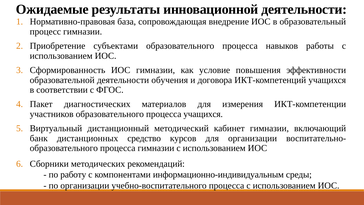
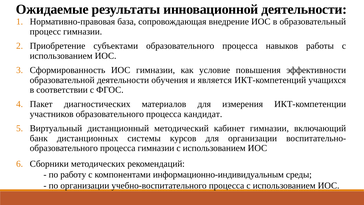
договора: договора -> является (215, 80)
процесса учащихся: учащихся -> кандидат (203, 114)
средство: средство -> системы (144, 138)
